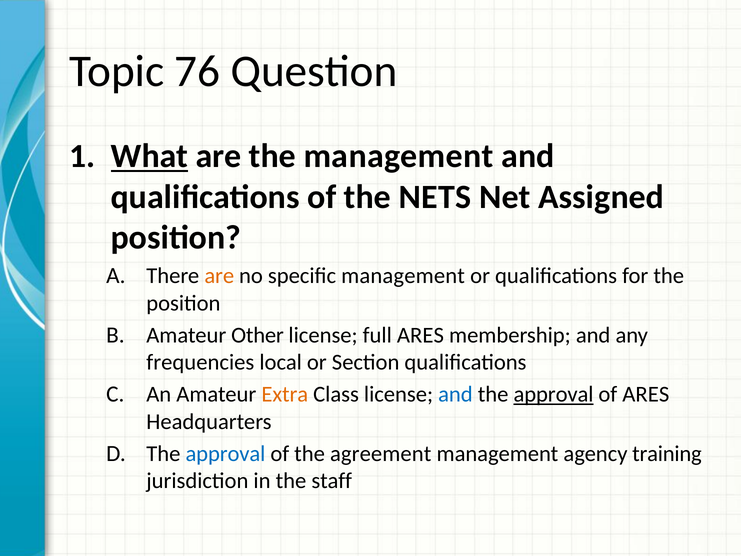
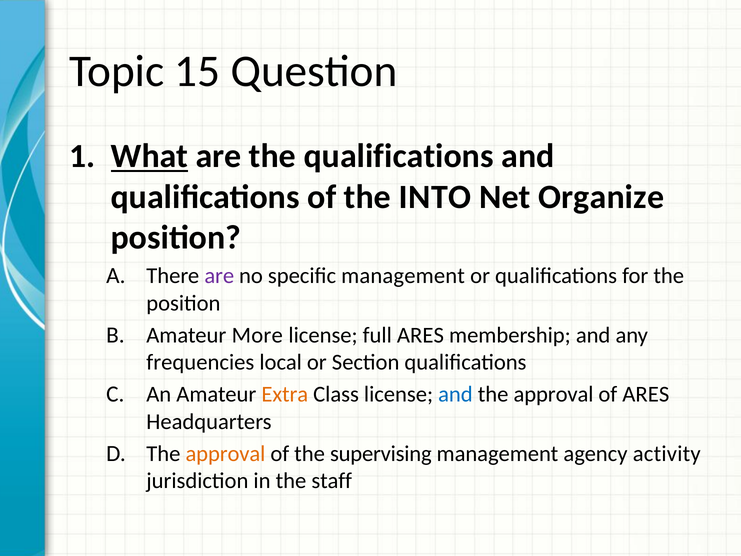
76: 76 -> 15 (197, 71)
the management: management -> qualifications (399, 156)
NETS: NETS -> INTO (435, 197)
Assigned: Assigned -> Organize (601, 197)
are colour: orange -> purple (219, 276)
Other: Other -> More (257, 335)
approval underline: present -> none (554, 394)
approval colour: blue -> orange (225, 453)
agreement: agreement -> supervising (381, 453)
training: training -> activity (667, 453)
